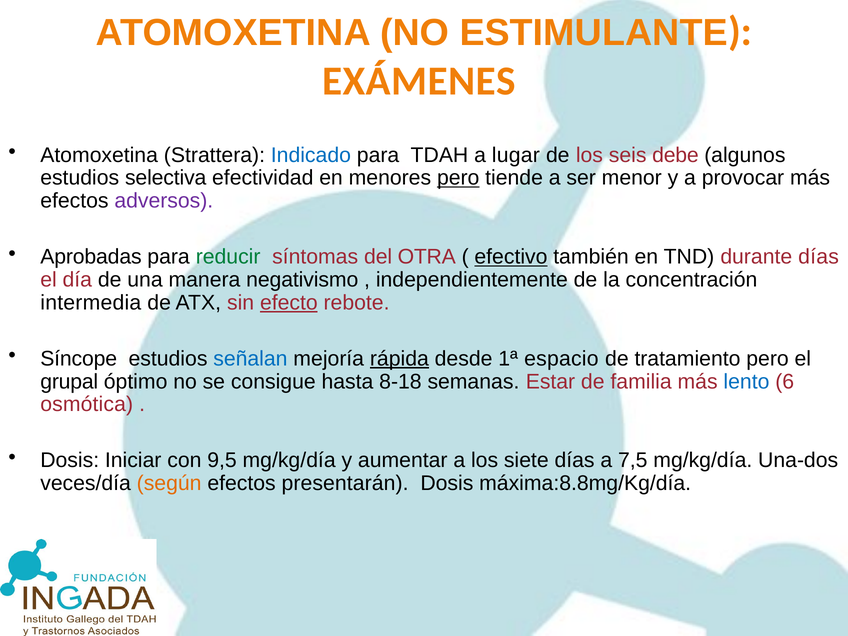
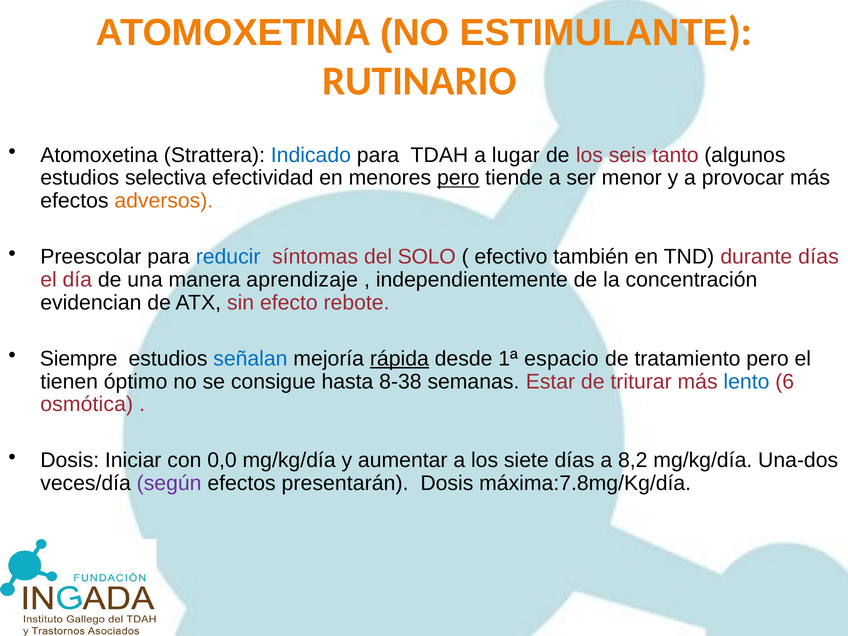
EXÁMENES: EXÁMENES -> RUTINARIO (419, 81)
debe: debe -> tanto (675, 155)
adversos colour: purple -> orange (164, 201)
Aprobadas: Aprobadas -> Preescolar (91, 257)
reducir colour: green -> blue (228, 257)
OTRA: OTRA -> SOLO (427, 257)
efectivo underline: present -> none (511, 257)
negativismo: negativismo -> aprendizaje (302, 280)
intermedia: intermedia -> evidencian (91, 303)
efecto underline: present -> none (289, 303)
Síncope: Síncope -> Siempre (79, 359)
grupal: grupal -> tienen (69, 382)
8-18: 8-18 -> 8-38 (400, 382)
familia: familia -> triturar (641, 382)
9,5: 9,5 -> 0,0 (222, 460)
7,5: 7,5 -> 8,2 (633, 460)
según colour: orange -> purple (169, 483)
máxima:8.8mg/Kg/día: máxima:8.8mg/Kg/día -> máxima:7.8mg/Kg/día (585, 483)
